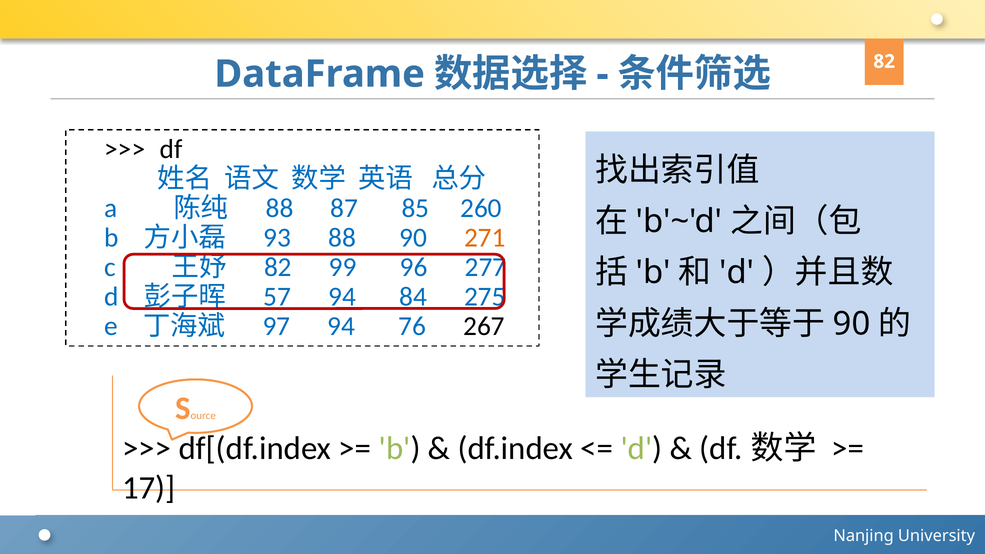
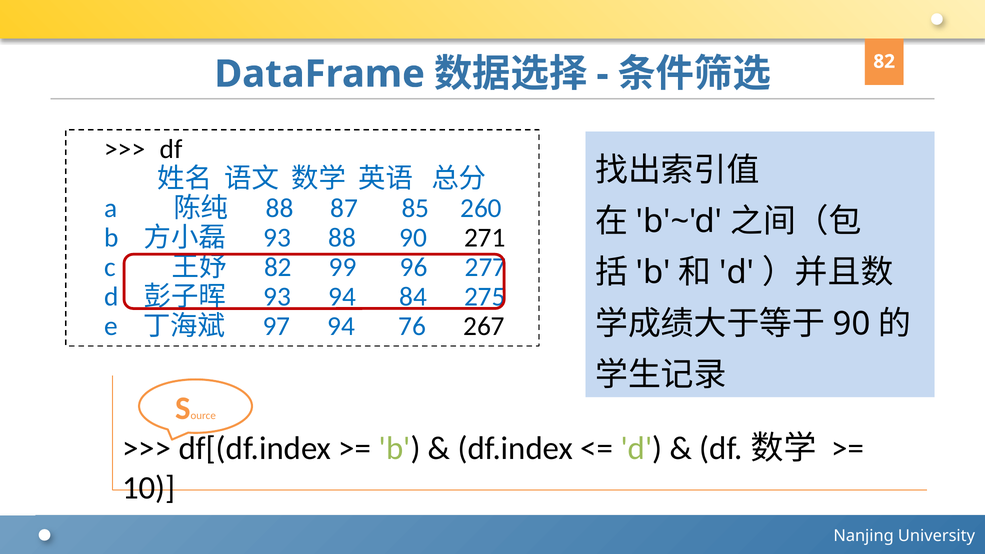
271 colour: orange -> black (485, 238)
57: 57 -> 93 (277, 297)
17: 17 -> 10 (149, 488)
